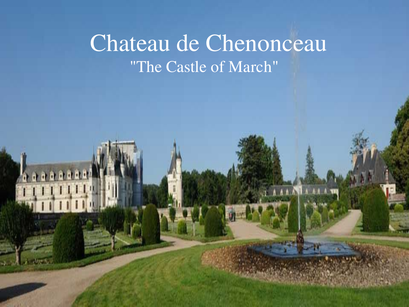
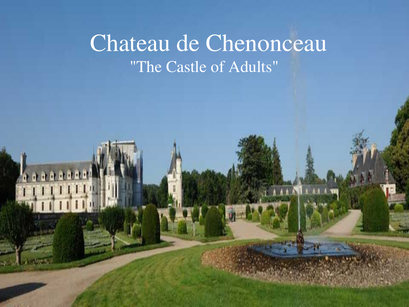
March: March -> Adults (254, 67)
